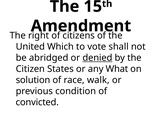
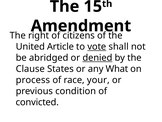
Which: Which -> Article (61, 46)
vote underline: none -> present (97, 46)
Citizen: Citizen -> Clause (30, 69)
solution: solution -> process (33, 80)
walk: walk -> your (98, 80)
